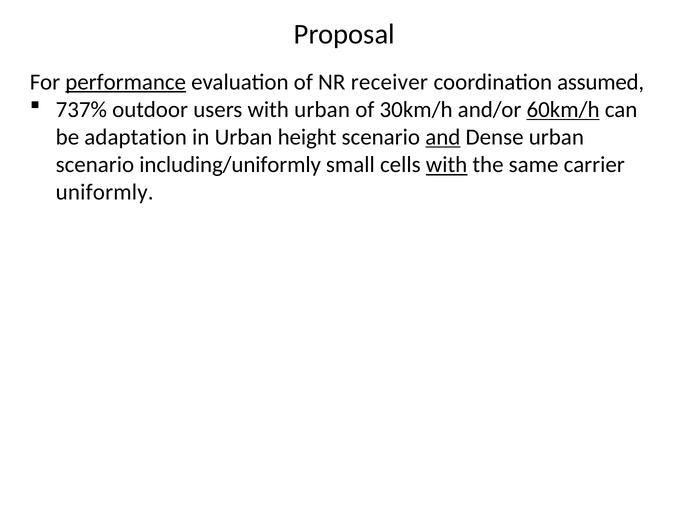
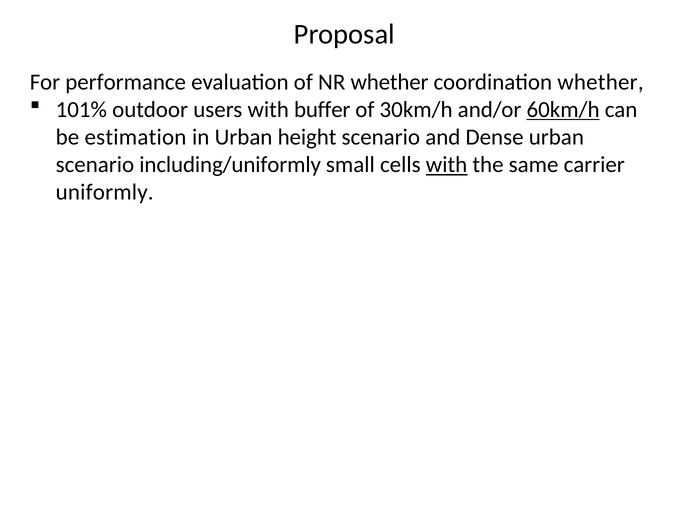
performance underline: present -> none (126, 82)
NR receiver: receiver -> whether (390, 82)
coordination assumed: assumed -> whether (600, 82)
737%: 737% -> 101% (81, 110)
with urban: urban -> buffer (322, 110)
adaptation: adaptation -> estimation (135, 137)
and underline: present -> none (443, 137)
